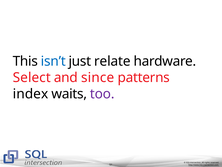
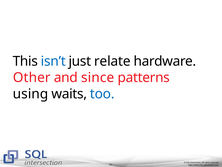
Select: Select -> Other (32, 77)
index: index -> using (31, 94)
too colour: purple -> blue (102, 94)
